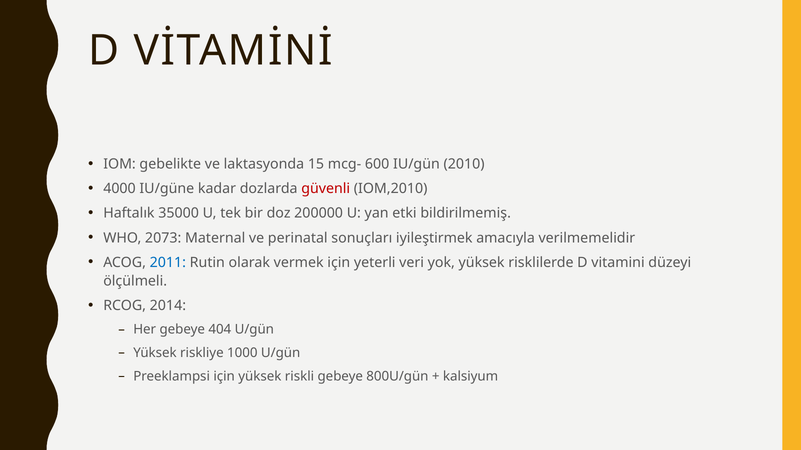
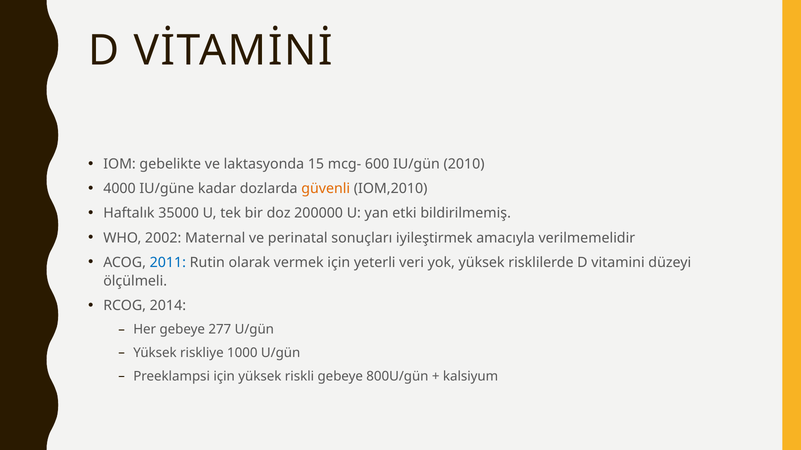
güvenli colour: red -> orange (326, 189)
2073: 2073 -> 2002 (163, 238)
404: 404 -> 277 (220, 330)
